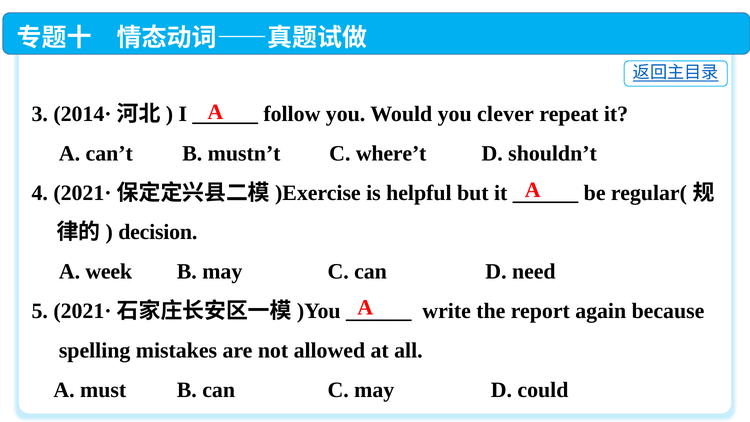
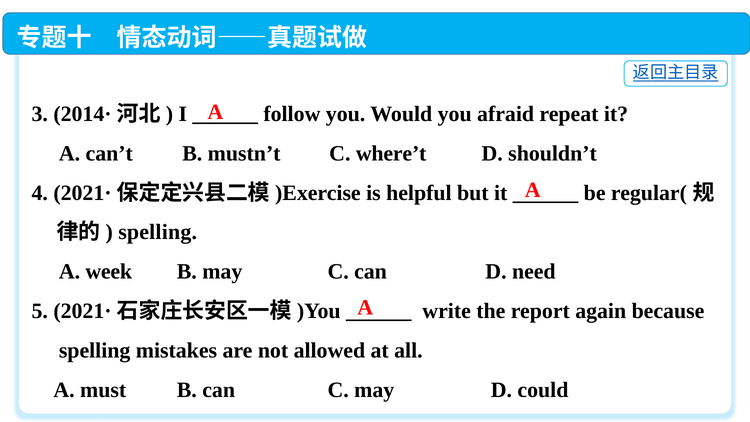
clever: clever -> afraid (506, 114)
decision: decision -> spelling (158, 232)
